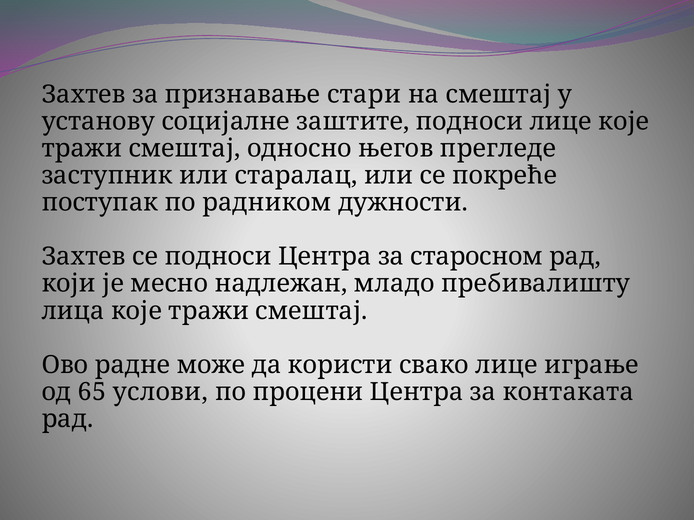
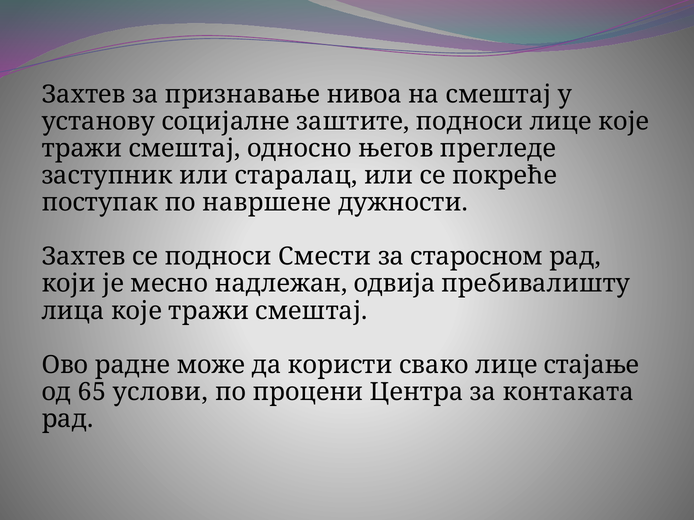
стари: стари -> нивоа (364, 95)
радником: радником -> навршене (267, 203)
подноси Центра: Центра -> Смести (325, 257)
младо: младо -> одвија (394, 284)
играње: играње -> стајање (591, 365)
